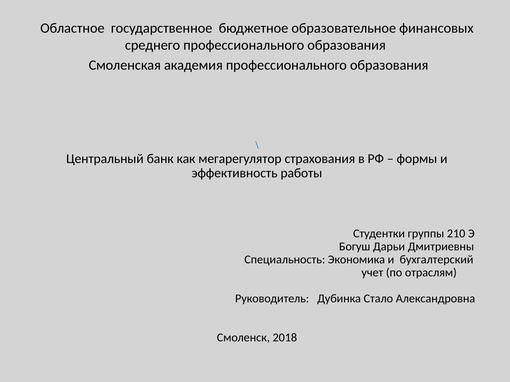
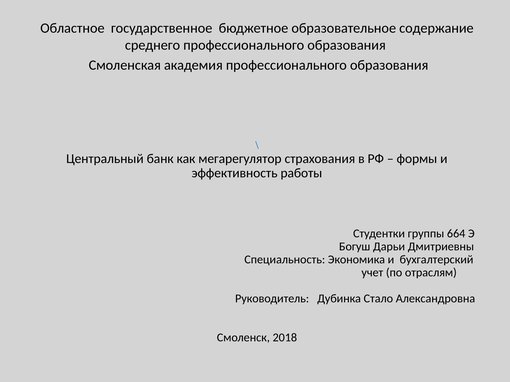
финансовых: финансовых -> содержание (436, 28)
210: 210 -> 664 (456, 234)
